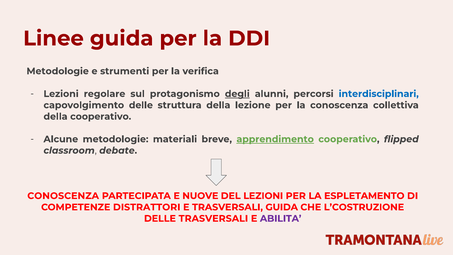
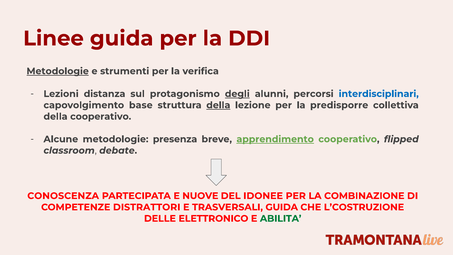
Metodologie underline: none -> present (58, 71)
regolare: regolare -> distanza (105, 94)
capovolgimento delle: delle -> base (141, 105)
della underline: none -> present (218, 105)
la conoscenza: conoscenza -> predisporre (339, 105)
materiali: materiali -> presenza (175, 139)
DEL LEZIONI: LEZIONI -> IDONEE (263, 196)
ESPLETAMENTO: ESPLETAMENTO -> COMBINAZIONE (364, 196)
DELLE TRASVERSALI: TRASVERSALI -> ELETTRONICO (213, 218)
ABILITA colour: purple -> green (281, 218)
